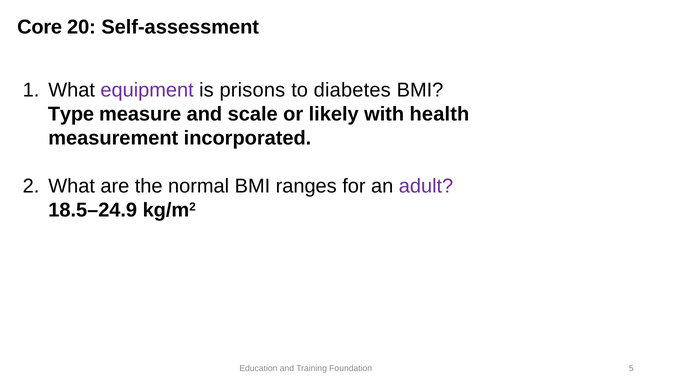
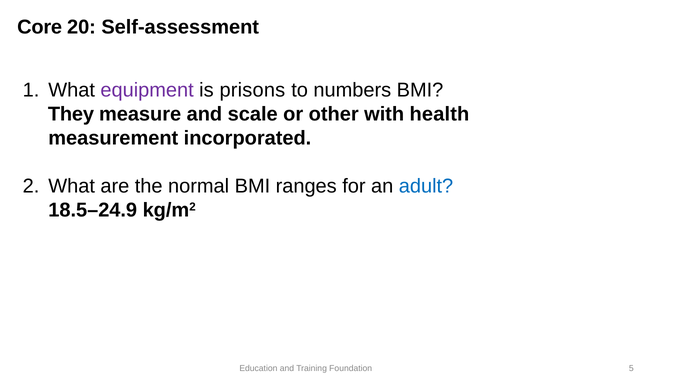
diabetes: diabetes -> numbers (352, 90)
Type: Type -> They (71, 114)
likely: likely -> other (334, 114)
adult colour: purple -> blue (426, 186)
